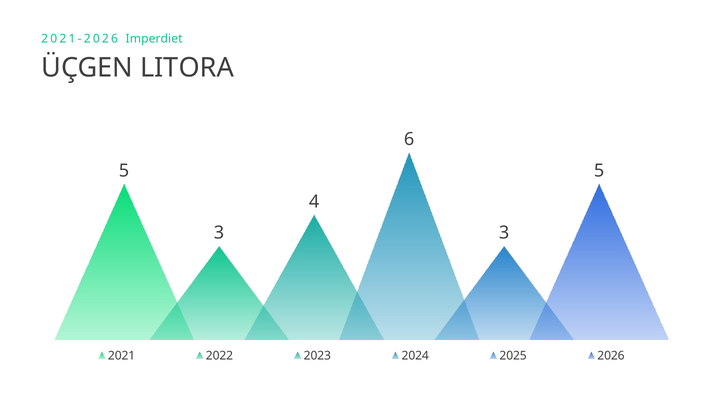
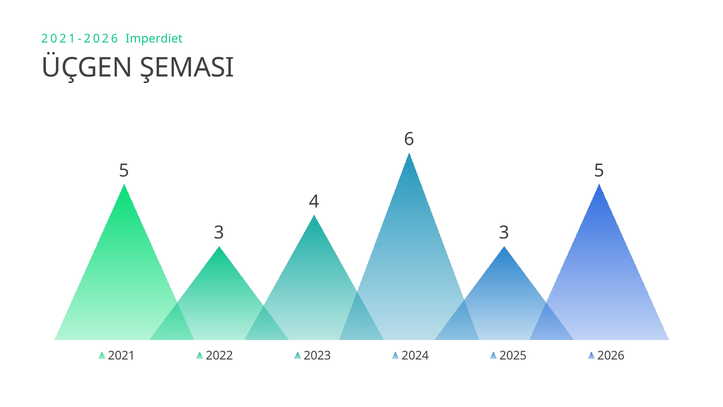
LITORA: LITORA -> ŞEMASI (187, 68)
